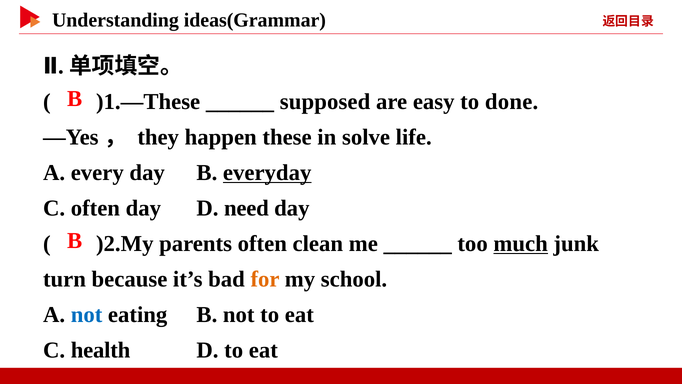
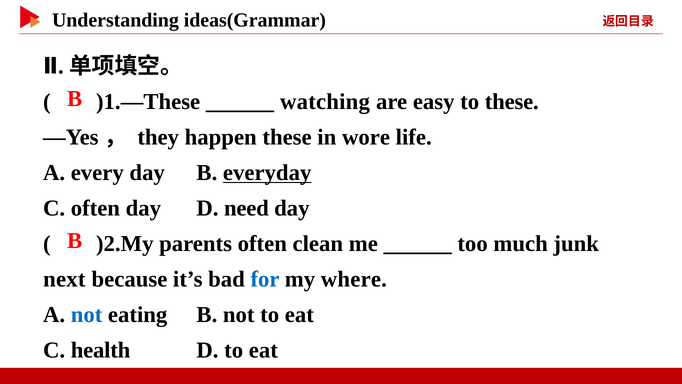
supposed: supposed -> watching (325, 102)
to done: done -> these (512, 102)
solve: solve -> wore (366, 137)
much underline: present -> none (521, 243)
turn: turn -> next (64, 279)
for colour: orange -> blue (265, 279)
school: school -> where (354, 279)
